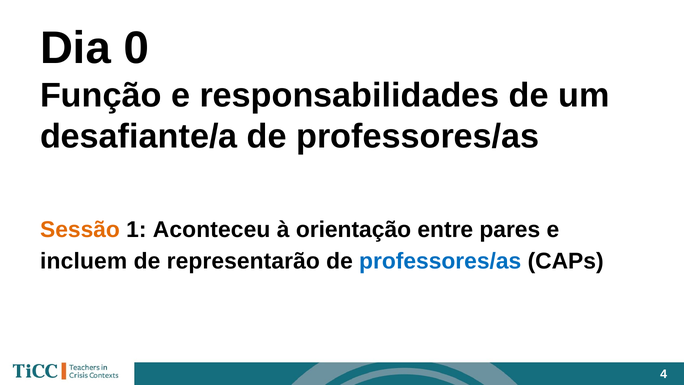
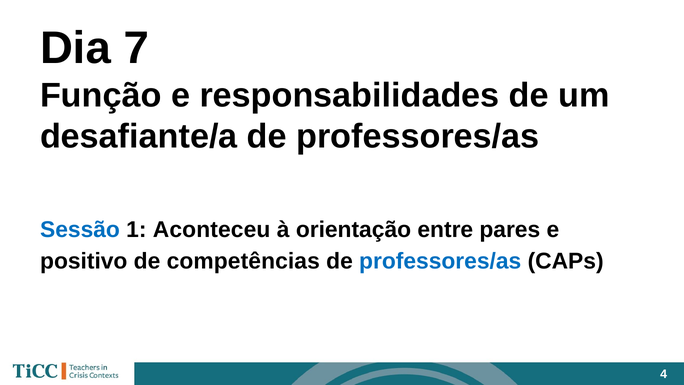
0: 0 -> 7 (136, 48)
Sessão colour: orange -> blue (80, 230)
incluem: incluem -> positivo (84, 261)
representarão: representarão -> competências (243, 261)
